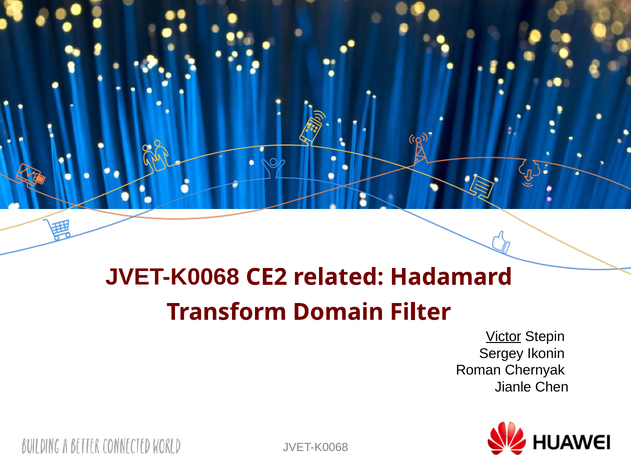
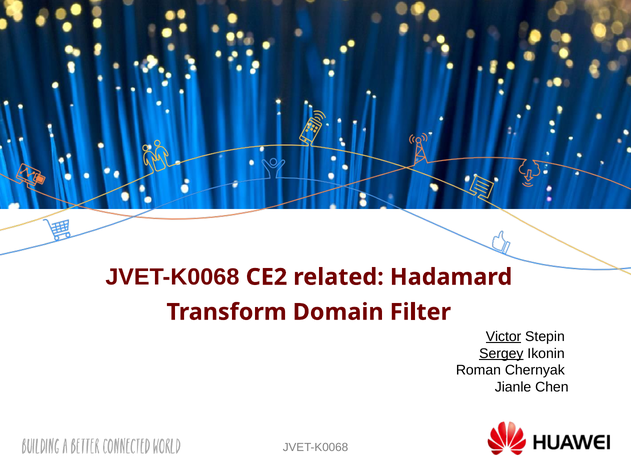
Sergey underline: none -> present (501, 354)
